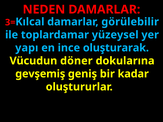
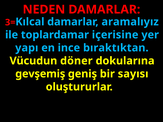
görülebilir: görülebilir -> aramalıyız (130, 22)
yüzeysel: yüzeysel -> içerisine (115, 35)
oluşturarak: oluşturarak -> bıraktıktan (116, 48)
kadar: kadar -> sayısı (133, 74)
